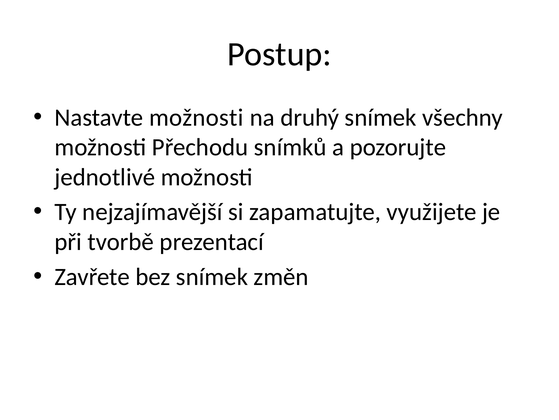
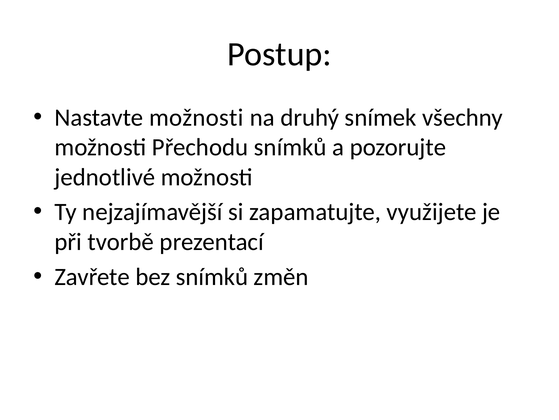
bez snímek: snímek -> snímků (212, 276)
